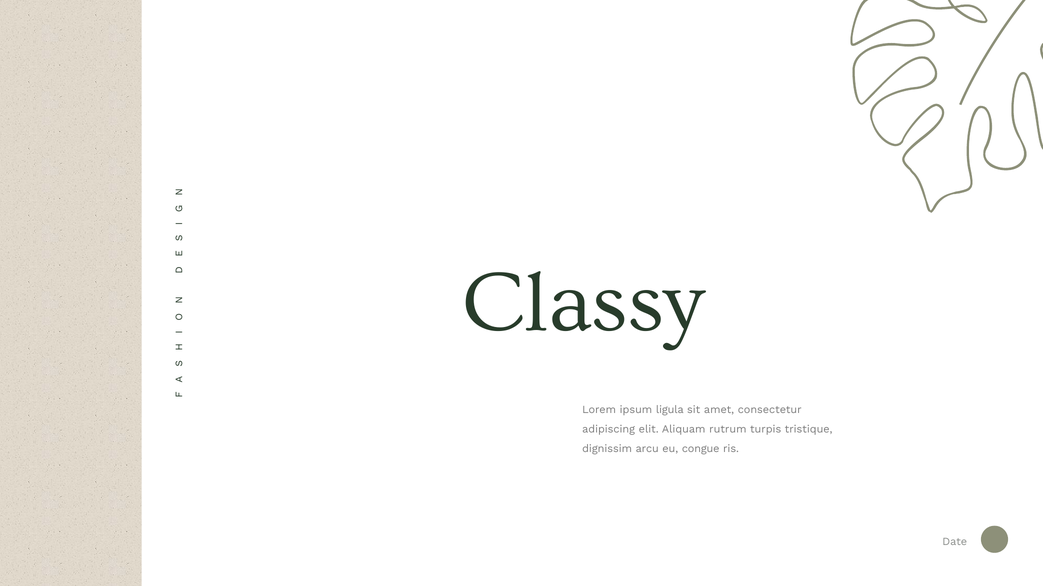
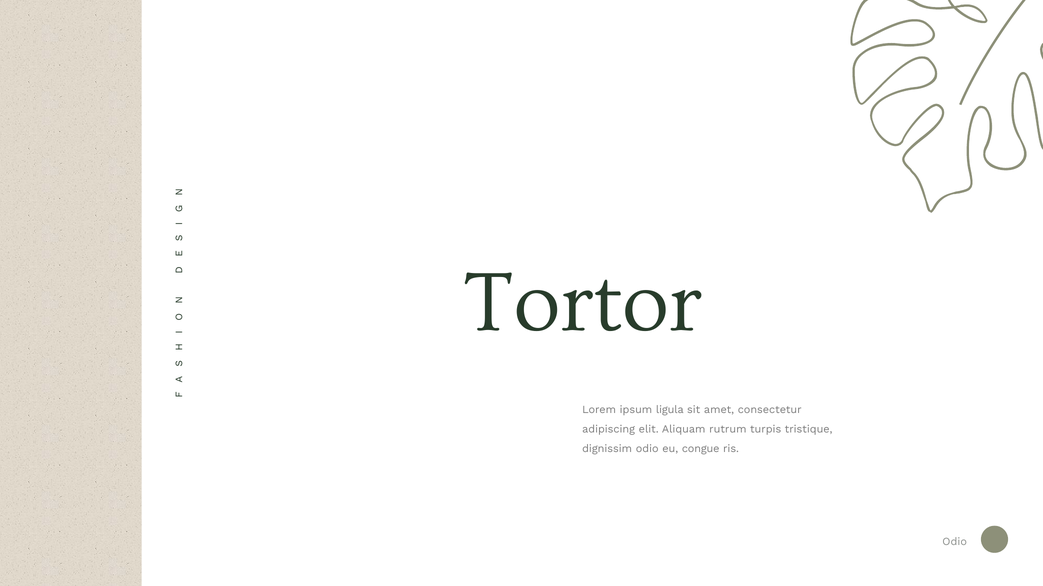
Classy: Classy -> Tortor (582, 302)
dignissim arcu: arcu -> odio (647, 449)
Date: Date -> Odio (955, 542)
